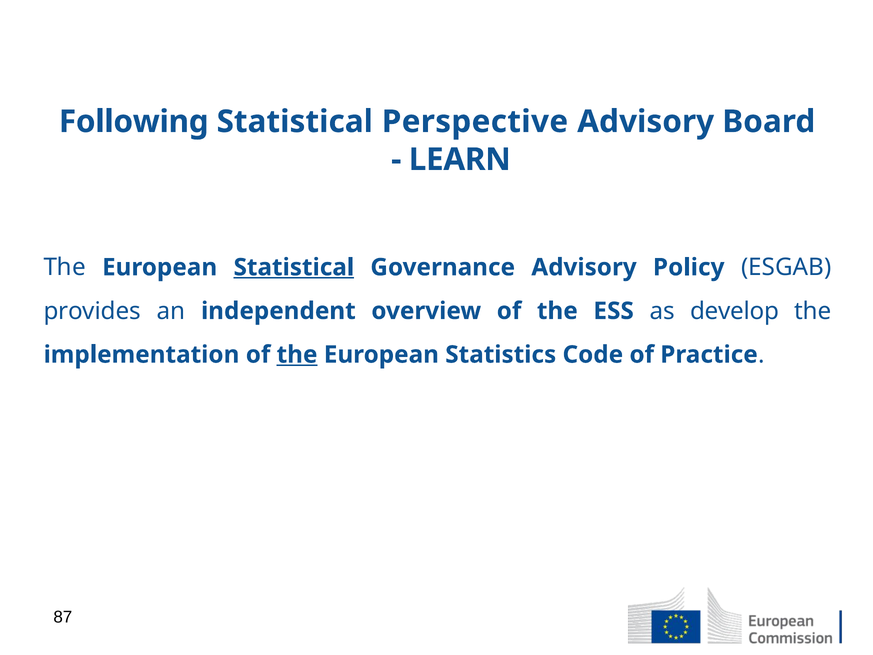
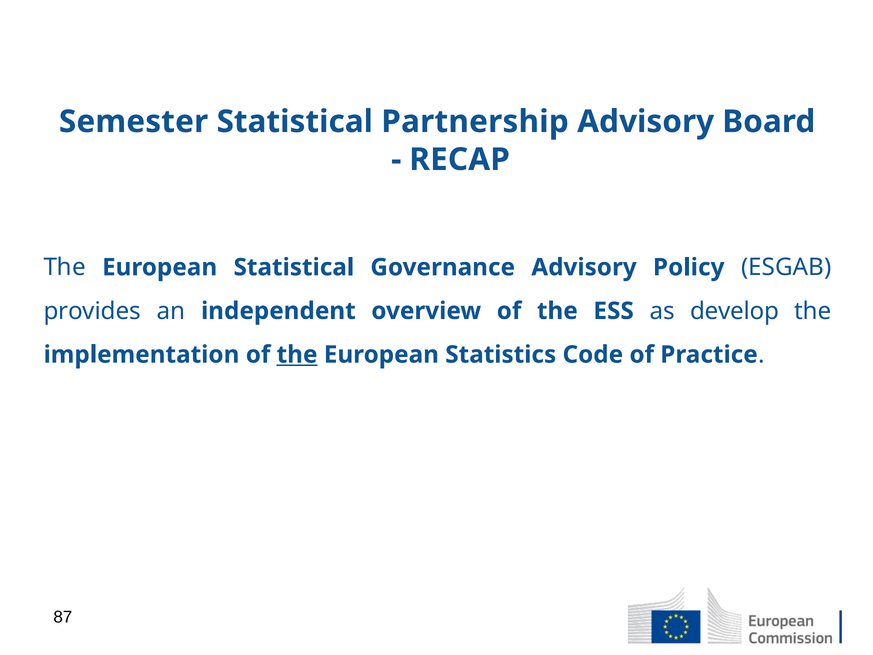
Following: Following -> Semester (134, 122)
Perspective: Perspective -> Partnership (475, 122)
LEARN: LEARN -> RECAP (460, 159)
Statistical underline: present -> none (294, 267)
